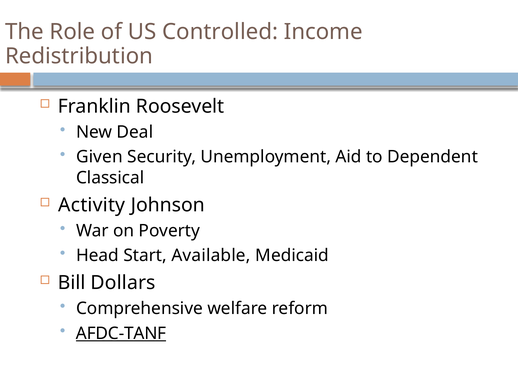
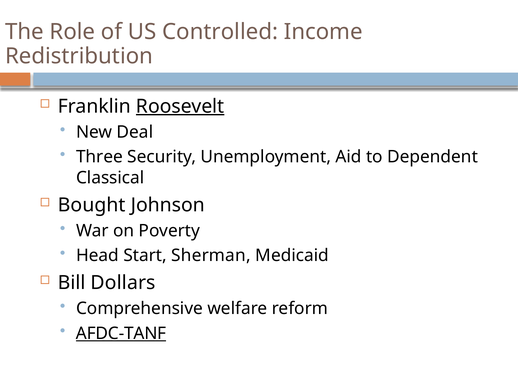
Roosevelt underline: none -> present (180, 106)
Given: Given -> Three (99, 157)
Activity: Activity -> Bought (92, 205)
Available: Available -> Sherman (211, 255)
